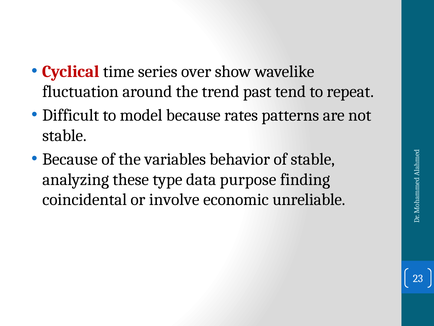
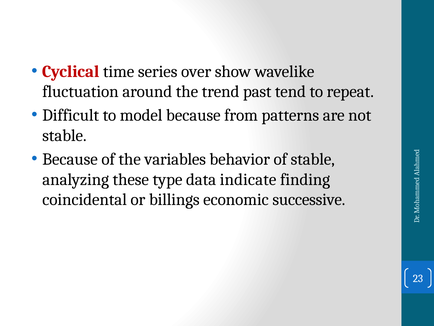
rates: rates -> from (241, 115)
purpose: purpose -> indicate (248, 179)
involve: involve -> billings (174, 199)
unreliable: unreliable -> successive (309, 199)
